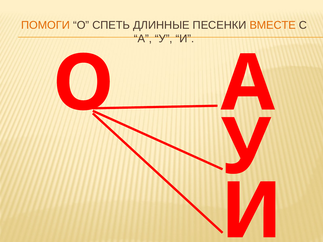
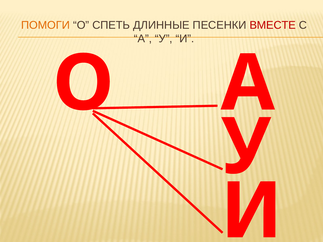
ВМЕСТЕ colour: orange -> red (273, 25)
